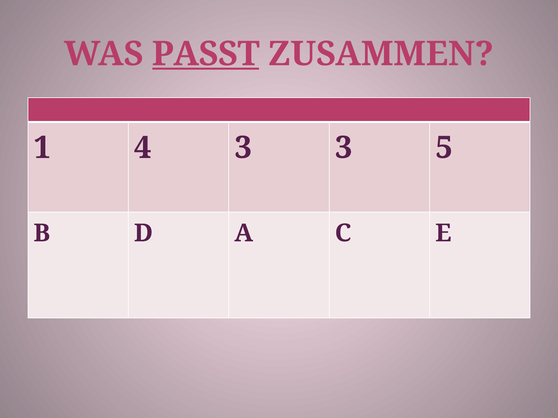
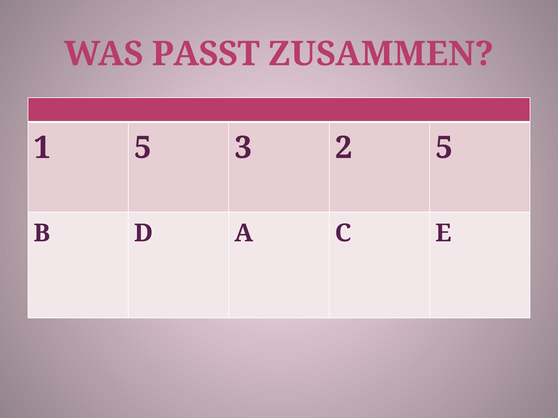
PASST underline: present -> none (206, 54)
1 4: 4 -> 5 (143, 148)
3 3: 3 -> 2 (344, 148)
